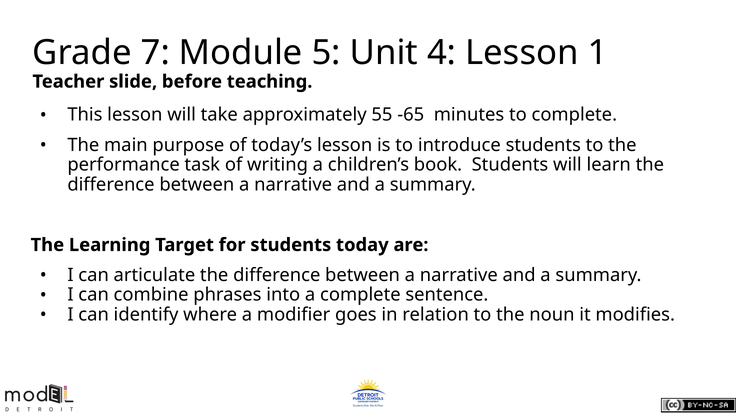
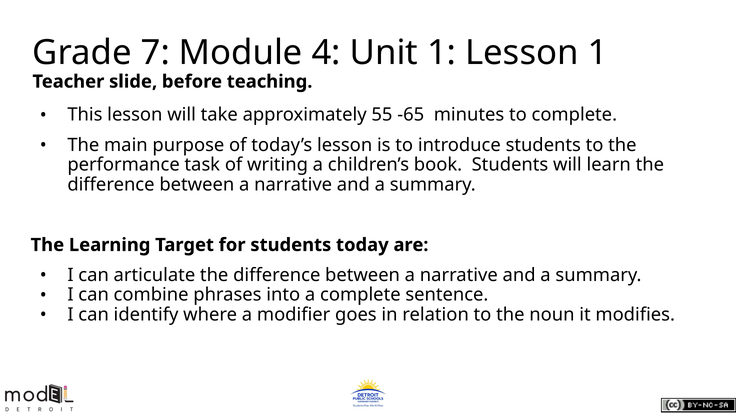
5: 5 -> 4 (326, 53)
Unit 4: 4 -> 1 (442, 53)
